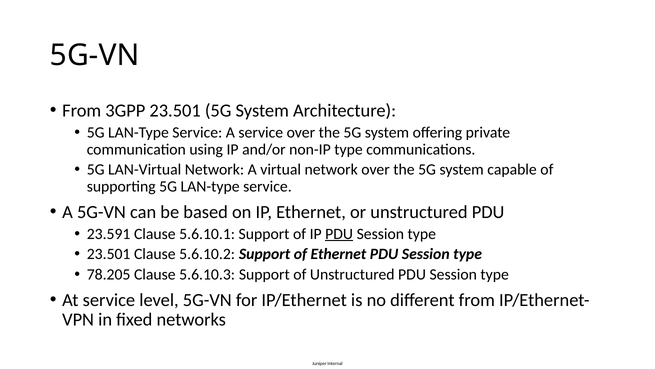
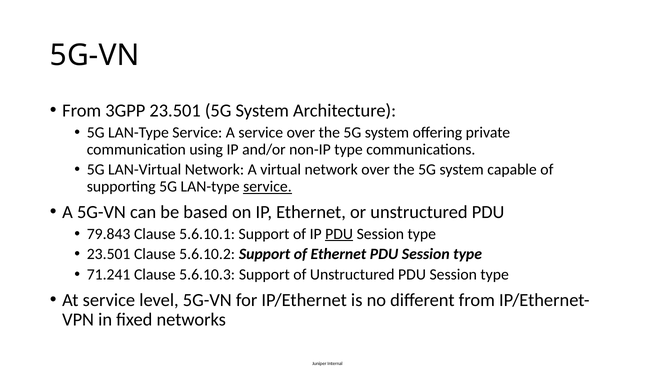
service underline: none -> present (267, 186)
23.591: 23.591 -> 79.843 (109, 234)
78.205: 78.205 -> 71.241 (109, 274)
